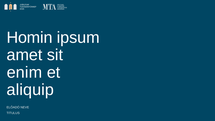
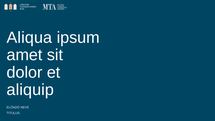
Homin: Homin -> Aliqua (29, 38)
enim: enim -> dolor (24, 72)
